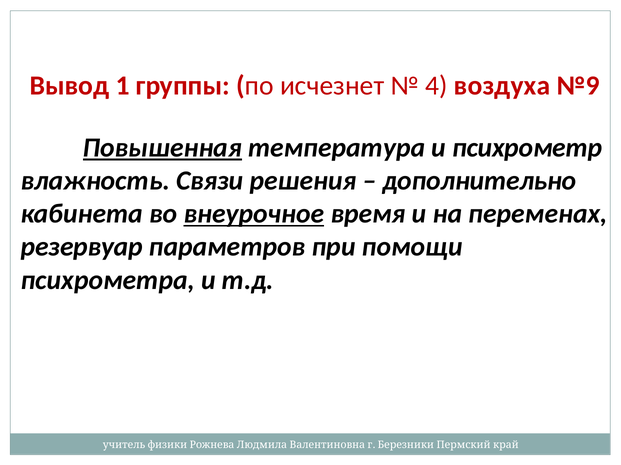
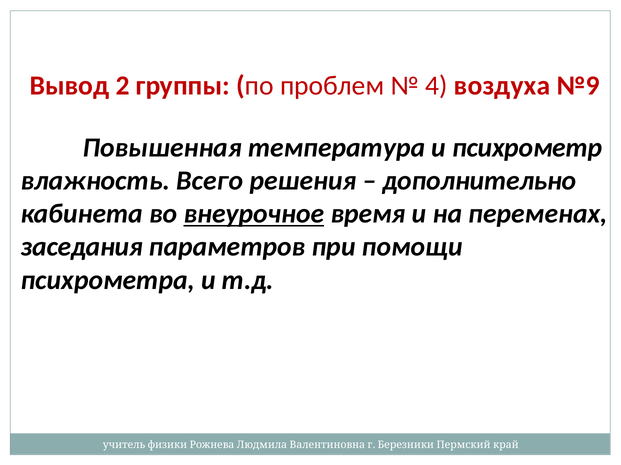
1: 1 -> 2 (123, 86)
исчезнет: исчезнет -> проблем (332, 86)
Повышенная underline: present -> none (162, 148)
Связи: Связи -> Всего (210, 181)
резервуар: резервуар -> заседания (82, 247)
